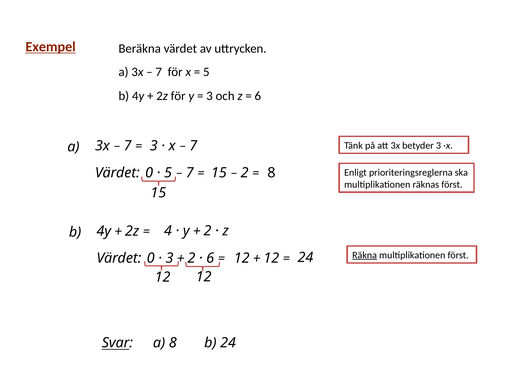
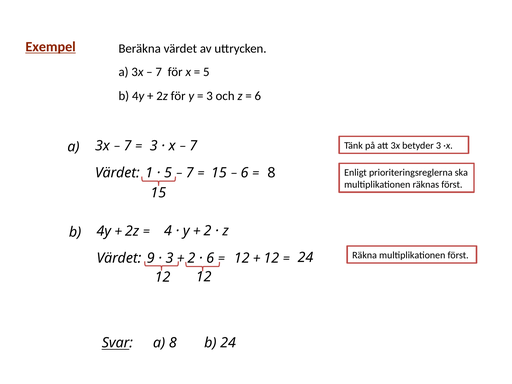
2: 2 -> 6 (245, 173)
0: 0 -> 1 (149, 173)
0: 0 -> 9 (151, 258)
Räkna underline: present -> none (365, 255)
